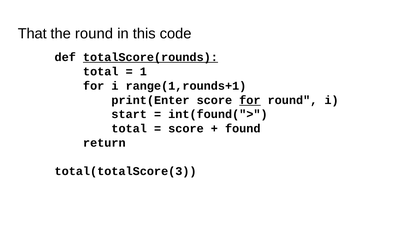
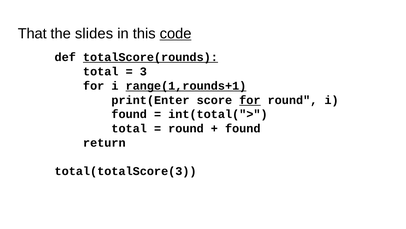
the round: round -> slides (94, 34)
code underline: none -> present (176, 34)
1: 1 -> 3 (143, 71)
range(1,rounds+1 underline: none -> present (186, 86)
start: start -> found (129, 114)
int(found(">: int(found("> -> int(total("> (218, 114)
score: score -> round (186, 128)
